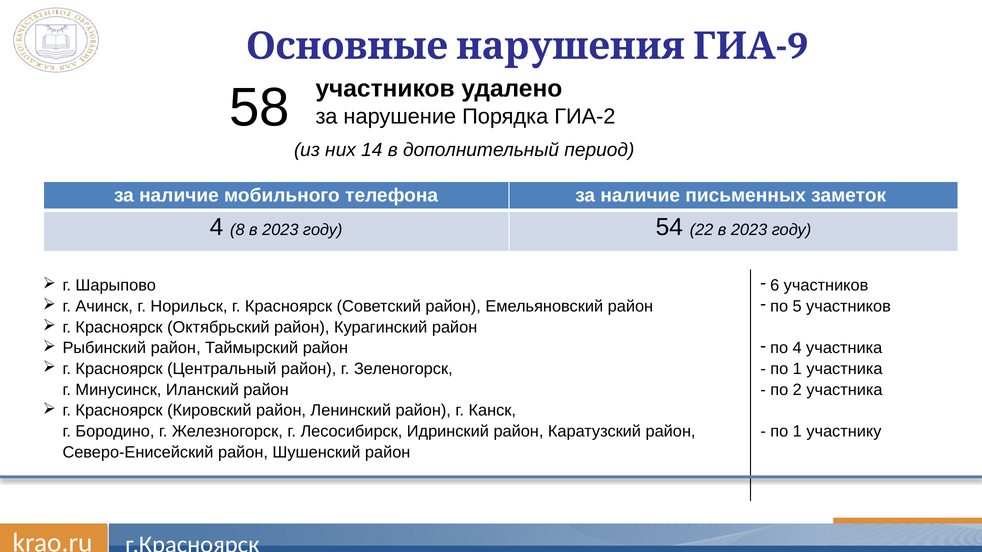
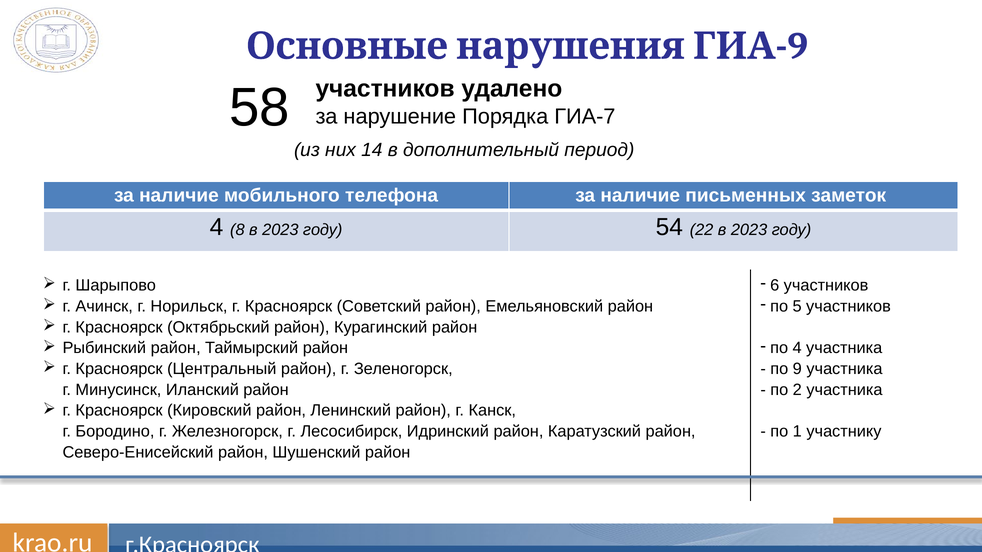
ГИА-2: ГИА-2 -> ГИА-7 (585, 116)
1: 1 -> 9 (797, 369)
